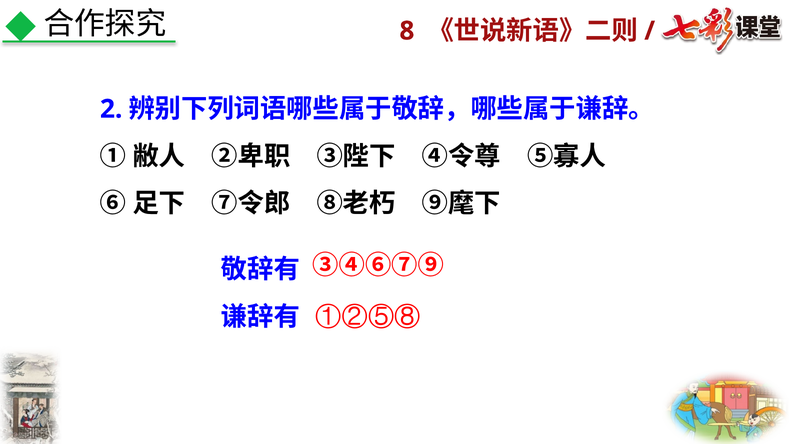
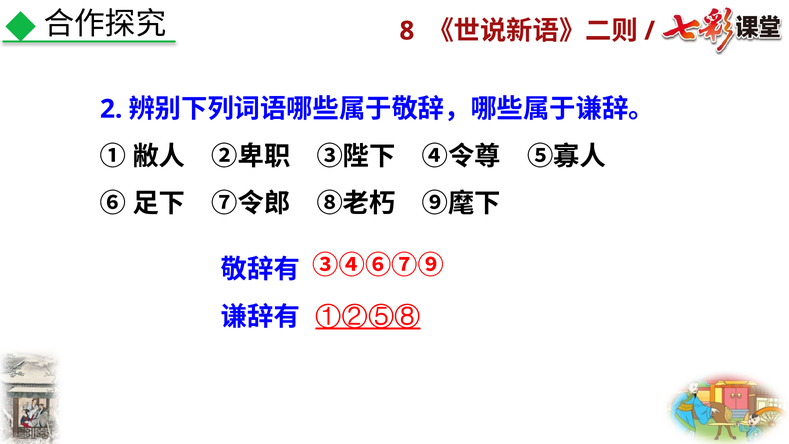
①②⑤⑧ underline: none -> present (368, 317)
